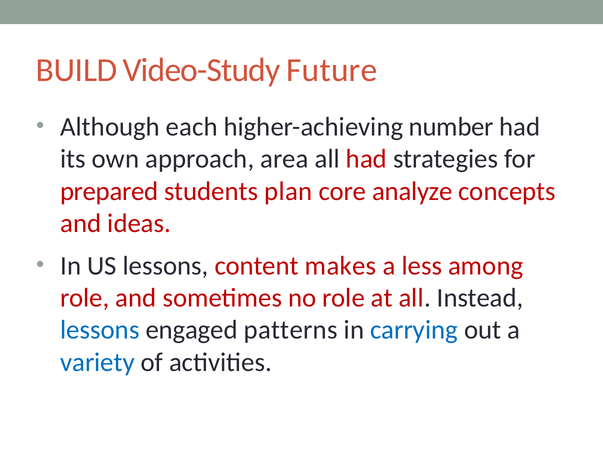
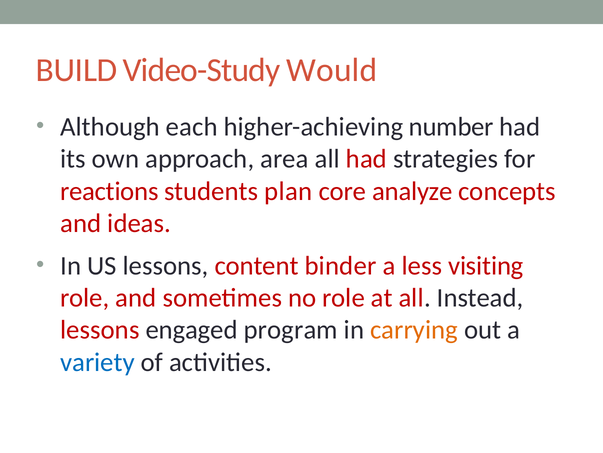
Future: Future -> Would (332, 70)
prepared: prepared -> reactions (109, 191)
makes: makes -> binder (341, 265)
among: among -> visiting (486, 265)
lessons colour: blue -> red (100, 330)
patterns: patterns -> program (291, 330)
carrying colour: blue -> orange (414, 330)
